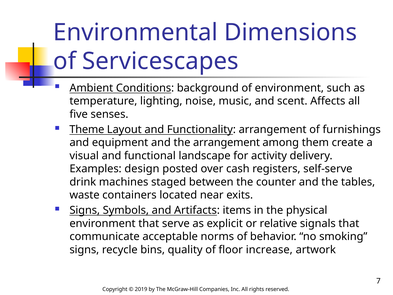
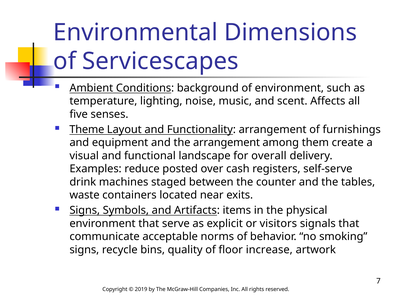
activity: activity -> overall (269, 156)
design: design -> reduce (142, 169)
relative: relative -> visitors (278, 223)
